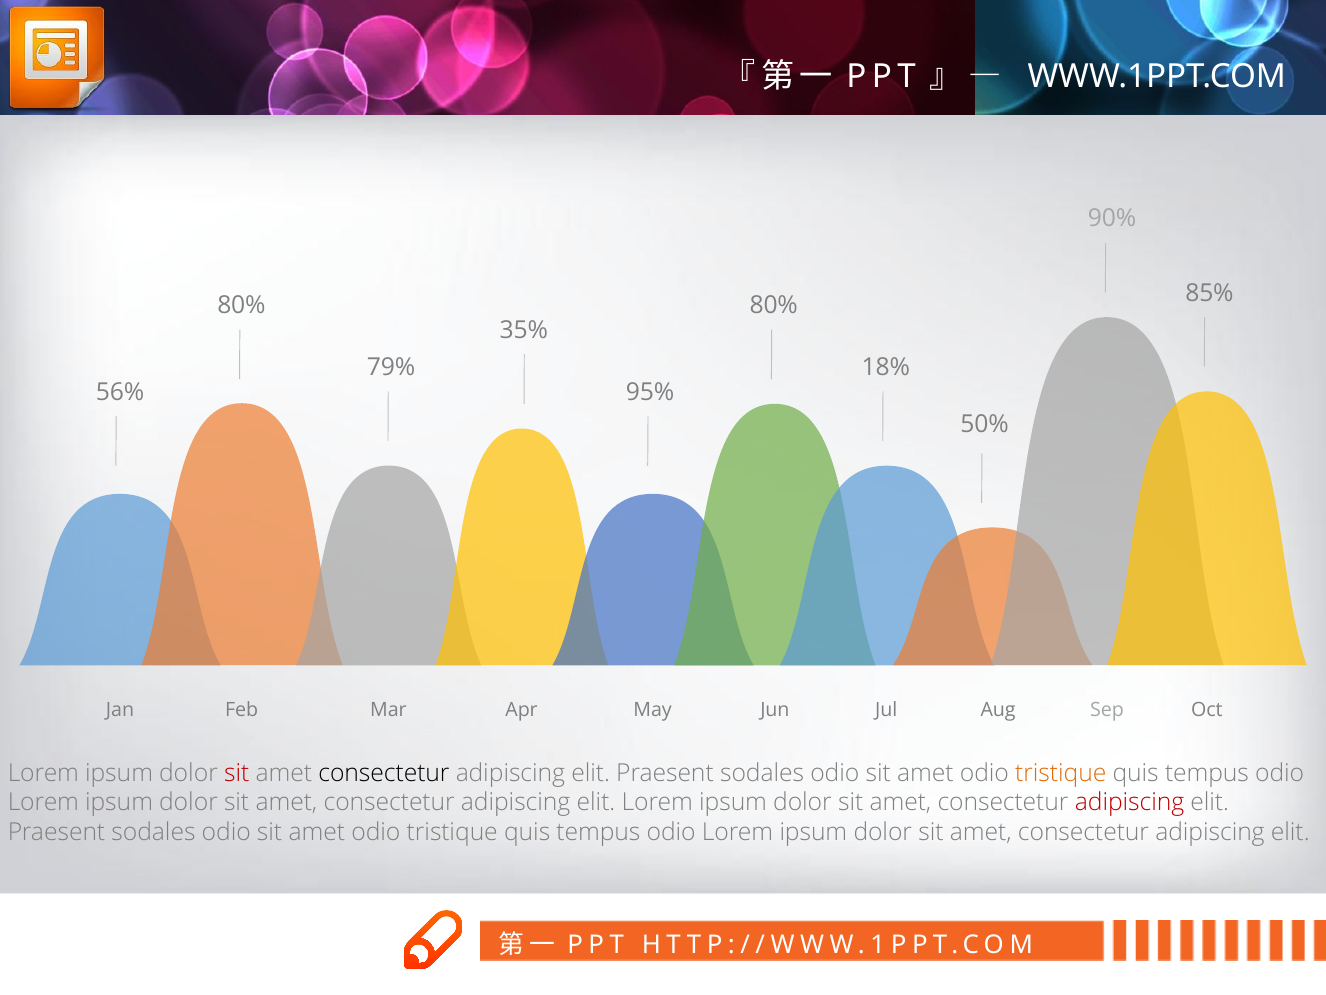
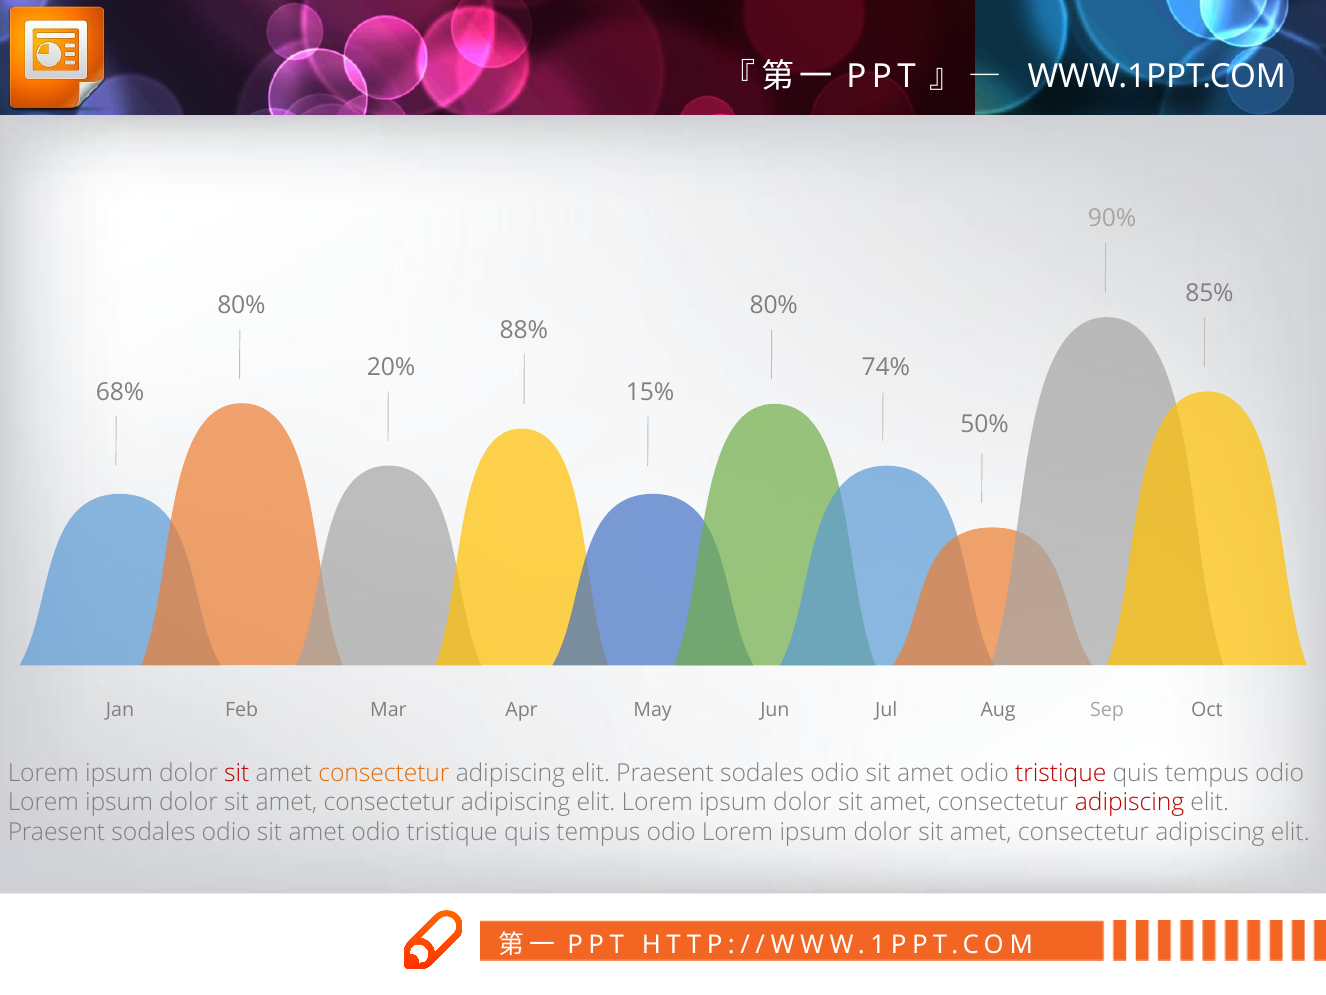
35%: 35% -> 88% (524, 330)
79%: 79% -> 20% (391, 367)
18%: 18% -> 74% (886, 367)
56%: 56% -> 68% (120, 392)
95%: 95% -> 15% (650, 392)
consectetur colour: black -> orange (384, 773)
tristique colour: orange -> red (1061, 773)
